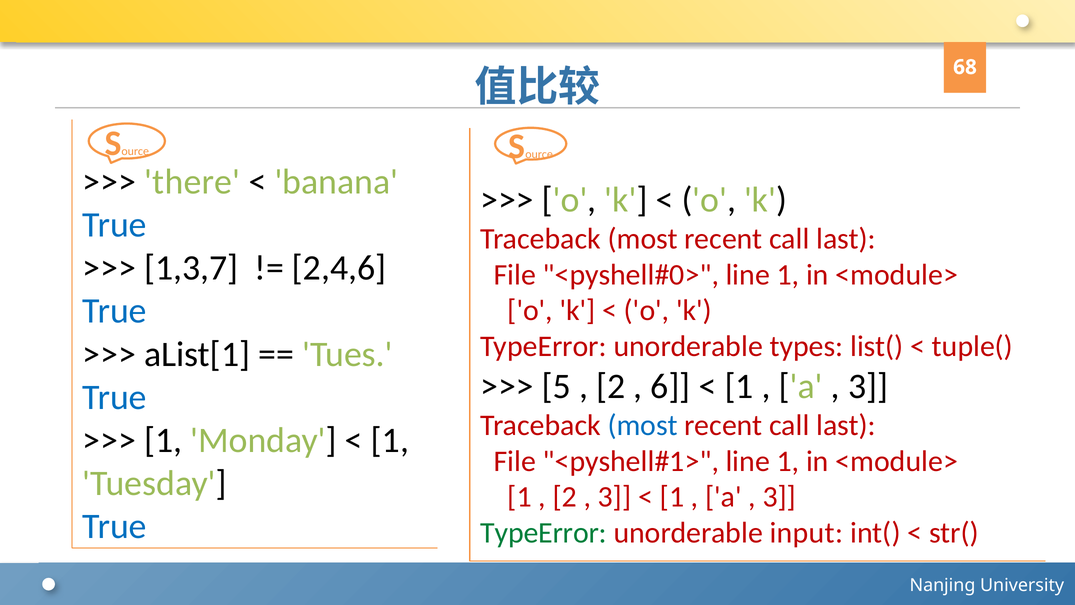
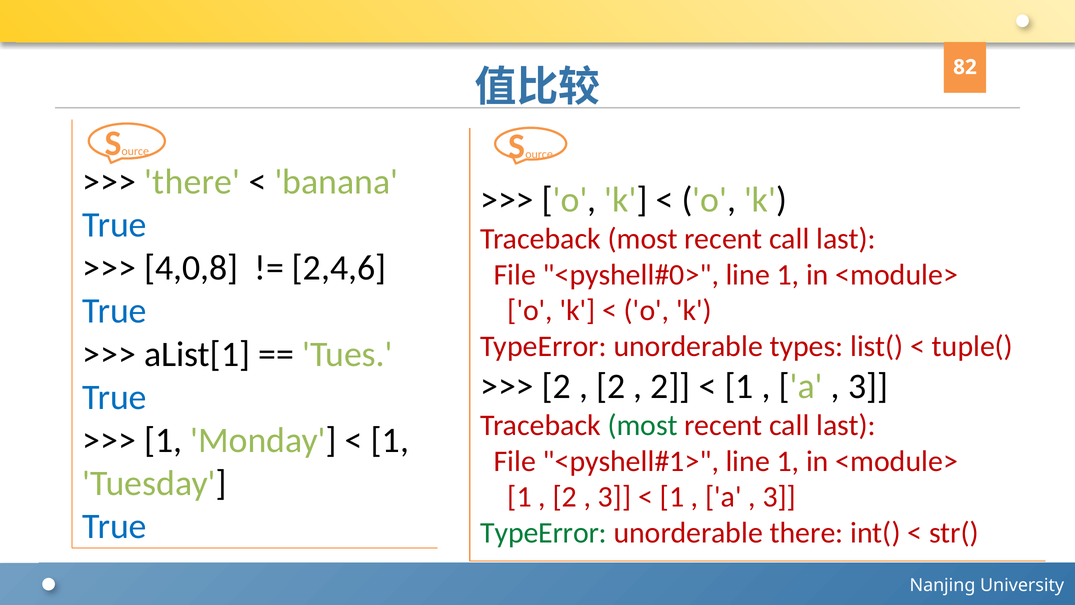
68: 68 -> 82 (965, 67)
1,3,7: 1,3,7 -> 4,0,8 (191, 268)
5: 5 -> 2 (556, 386)
6: 6 -> 2 (670, 386)
most colour: blue -> green (643, 425)
unorderable input: input -> there (807, 533)
